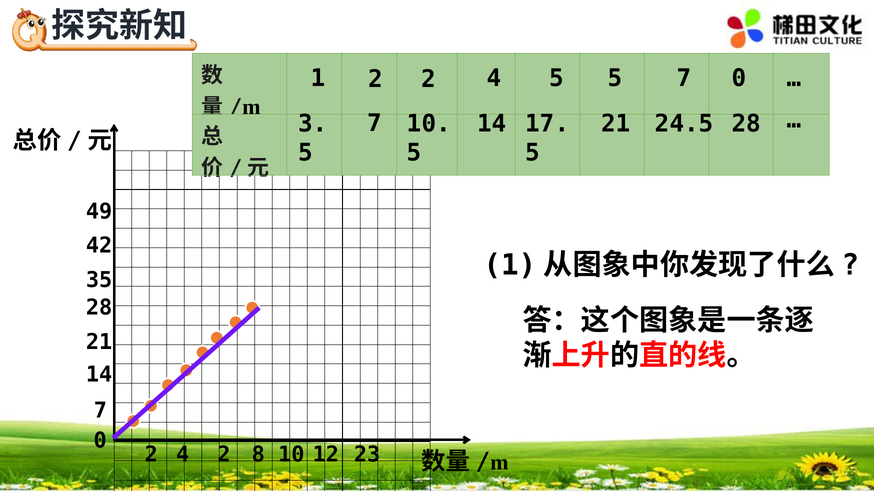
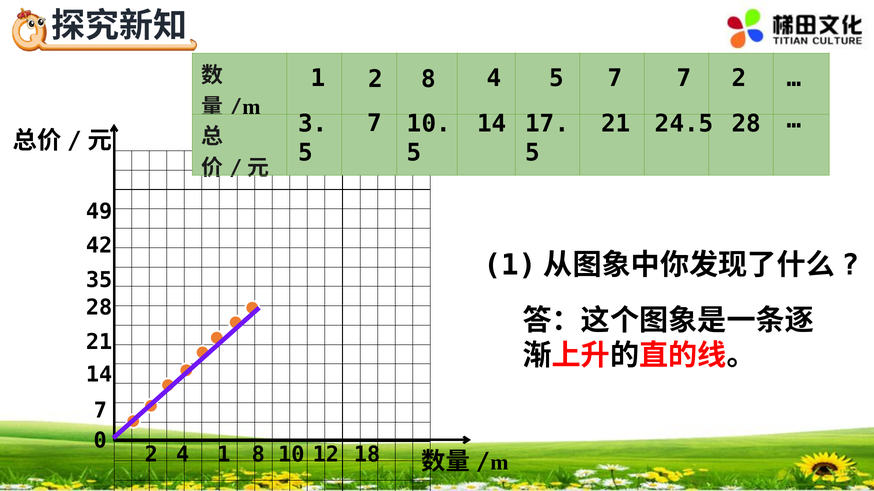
2 2: 2 -> 8 (429, 79)
4 5 5: 5 -> 7 (615, 78)
7 0: 0 -> 2 (739, 78)
4 2: 2 -> 1 (224, 455)
23: 23 -> 18 (367, 455)
